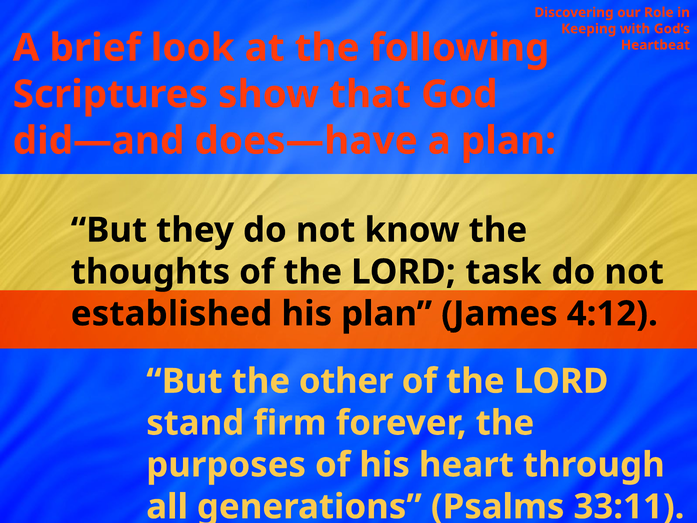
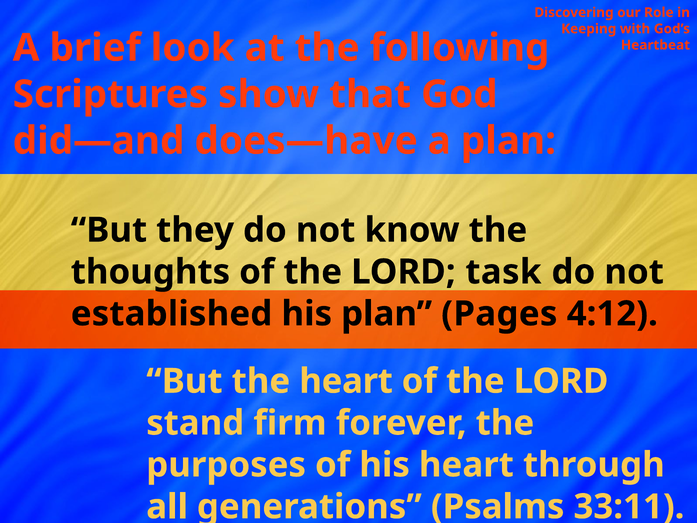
James: James -> Pages (499, 314)
the other: other -> heart (346, 381)
